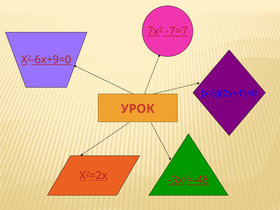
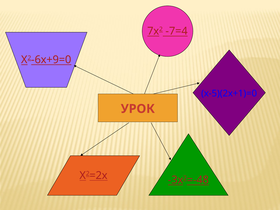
-7=7: -7=7 -> -7=4 (177, 31)
